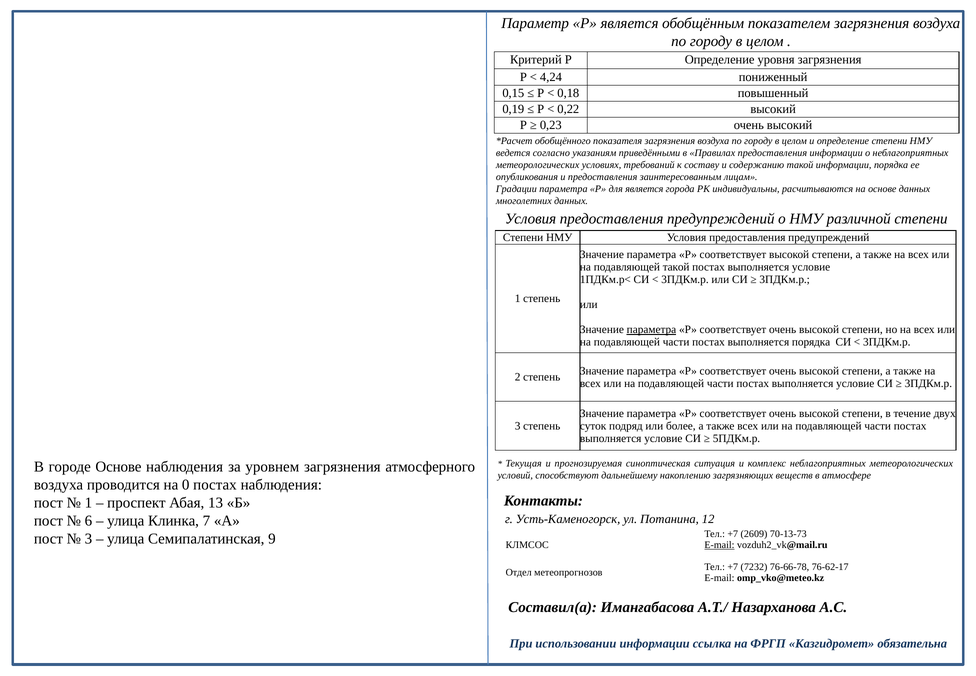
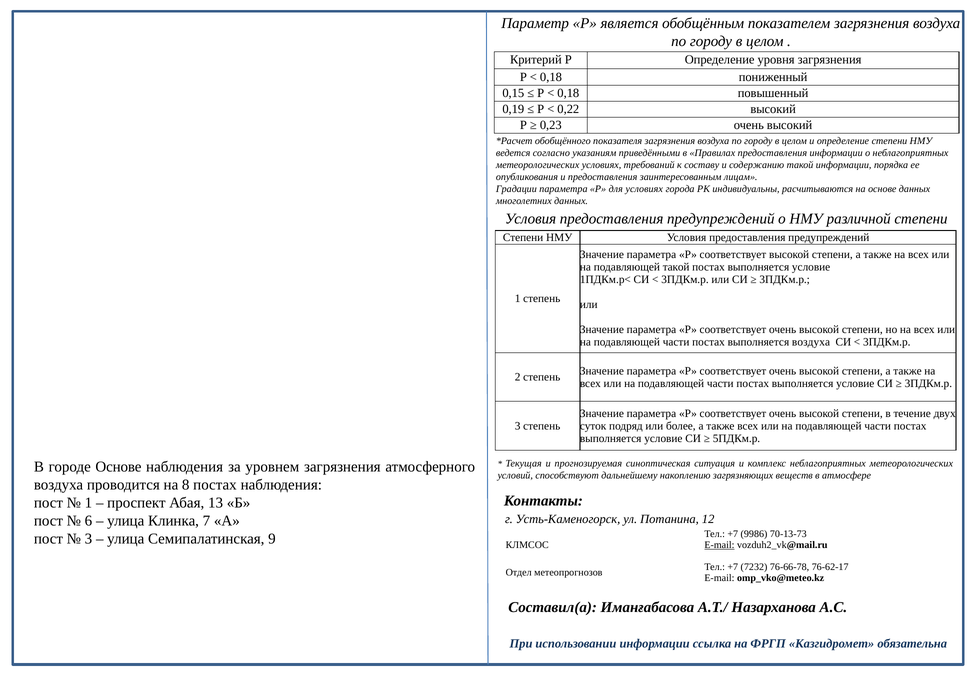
4,24: 4,24 -> 0,18 (551, 77)
для является: является -> условиях (644, 189)
параметра underline: present -> none (651, 329)
выполняется порядка: порядка -> воздуха (811, 342)
0: 0 -> 8 (186, 484)
2609: 2609 -> 9986 (754, 534)
